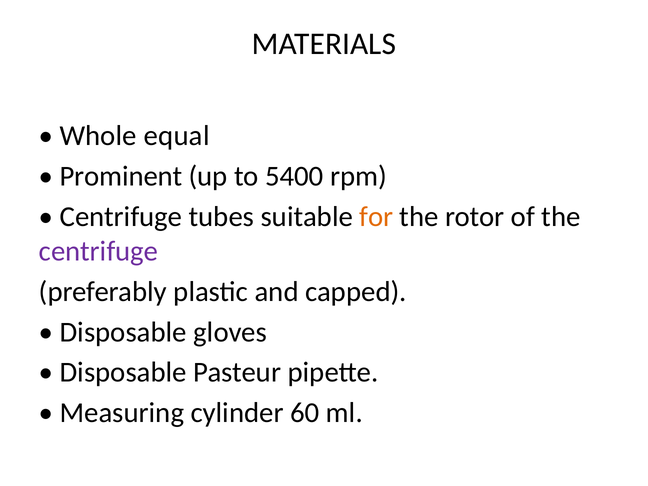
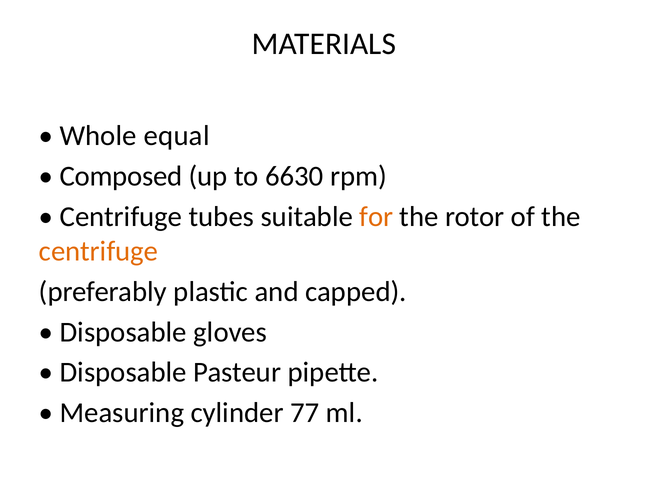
Prominent: Prominent -> Composed (121, 176)
5400: 5400 -> 6630 (294, 176)
centrifuge colour: purple -> orange (99, 251)
60: 60 -> 77 (305, 413)
